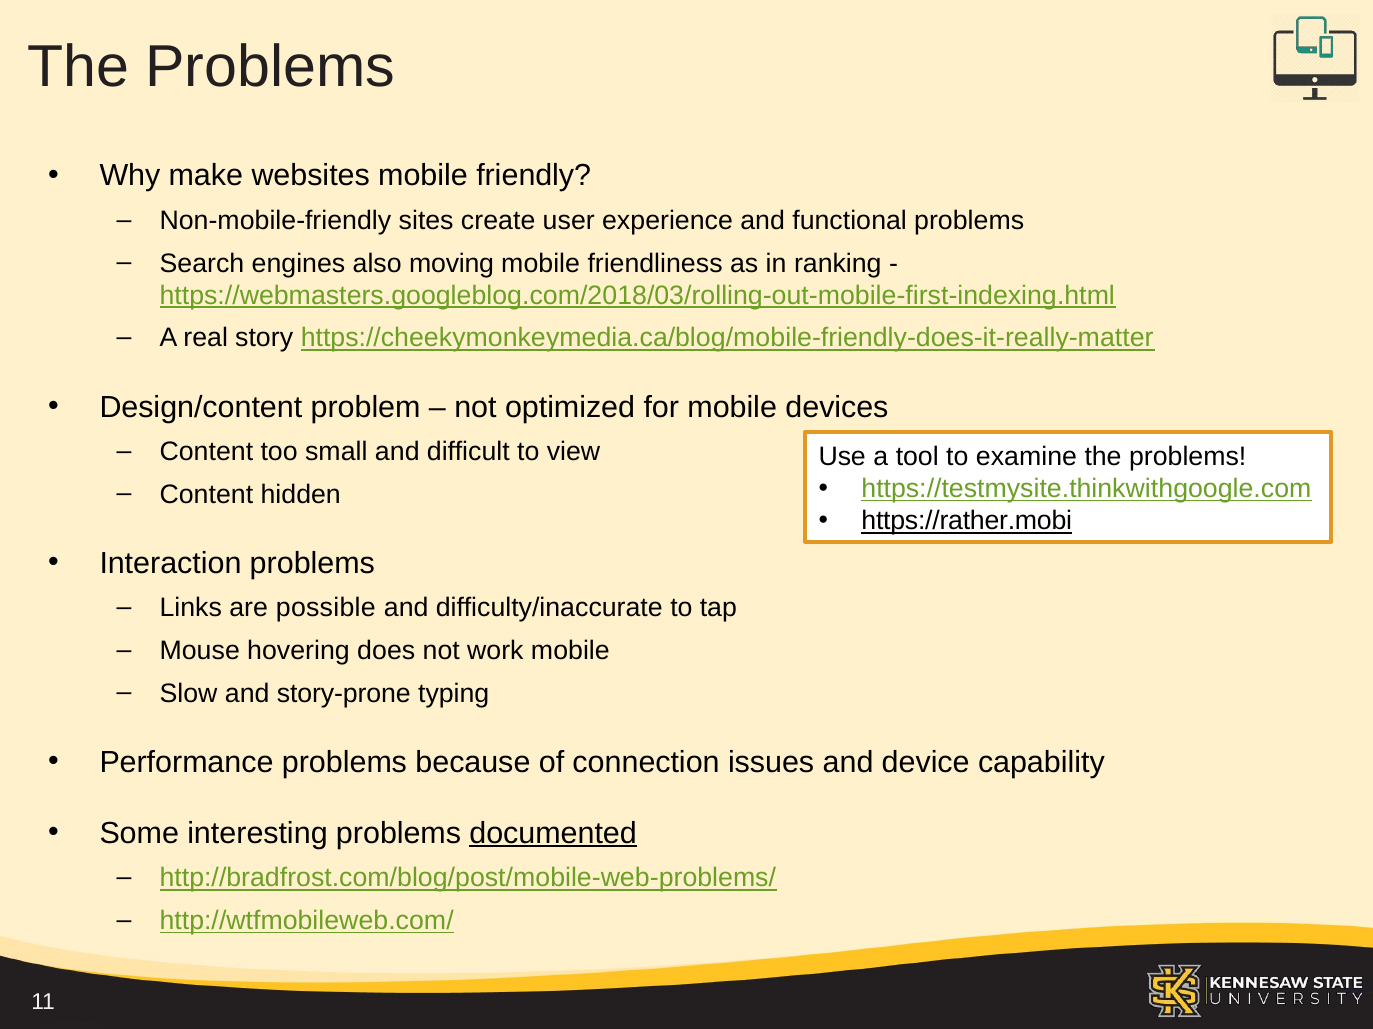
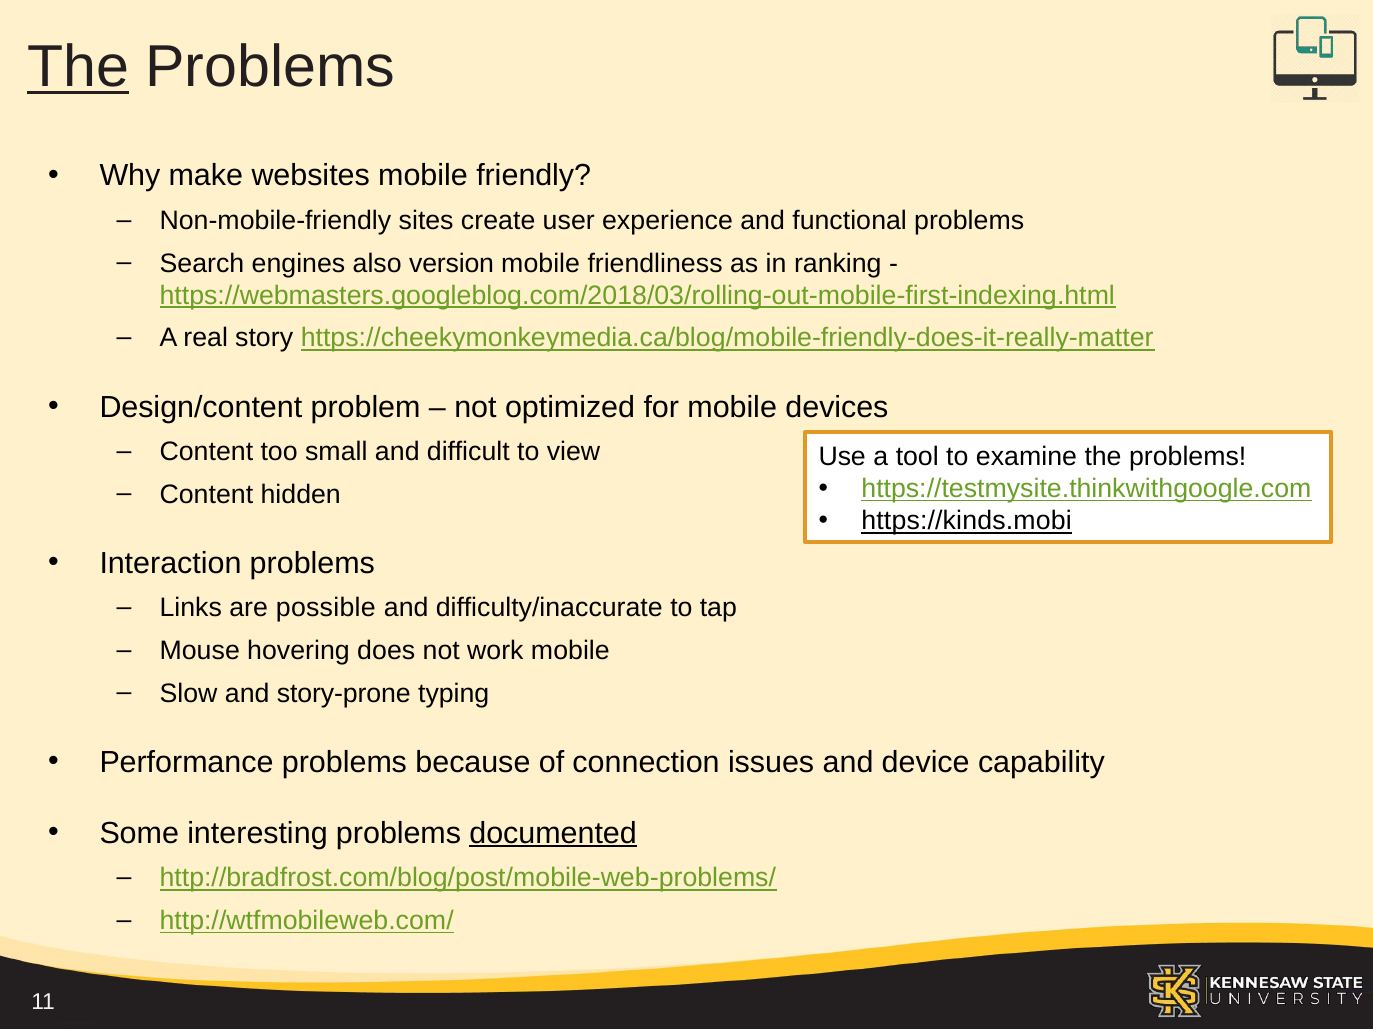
The underline: none -> present (78, 67)
moving: moving -> version (452, 264)
https://rather.mobi: https://rather.mobi -> https://kinds.mobi (967, 521)
